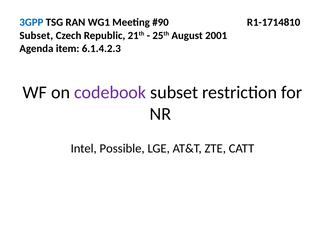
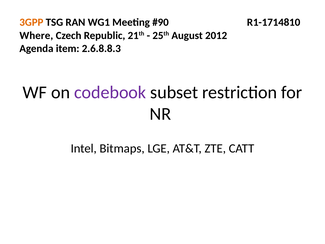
3GPP colour: blue -> orange (31, 22)
Subset: Subset -> Where (36, 35)
2001: 2001 -> 2012 (216, 35)
6.1.4.2.3: 6.1.4.2.3 -> 2.6.8.8.3 (101, 48)
Possible: Possible -> Bitmaps (122, 148)
